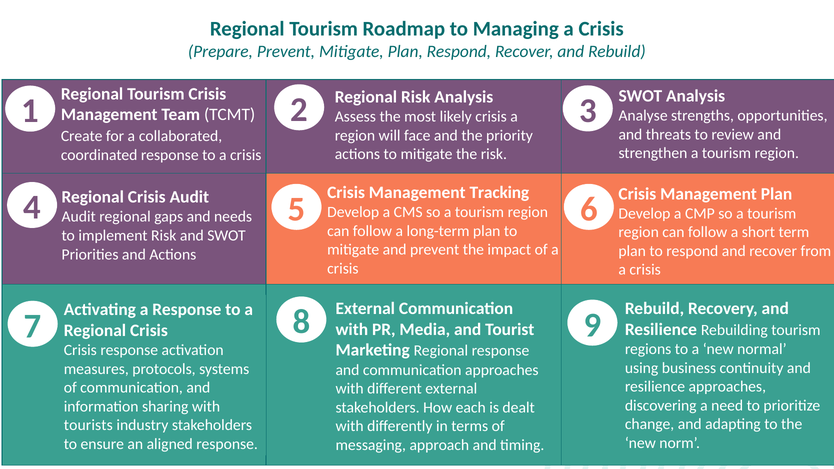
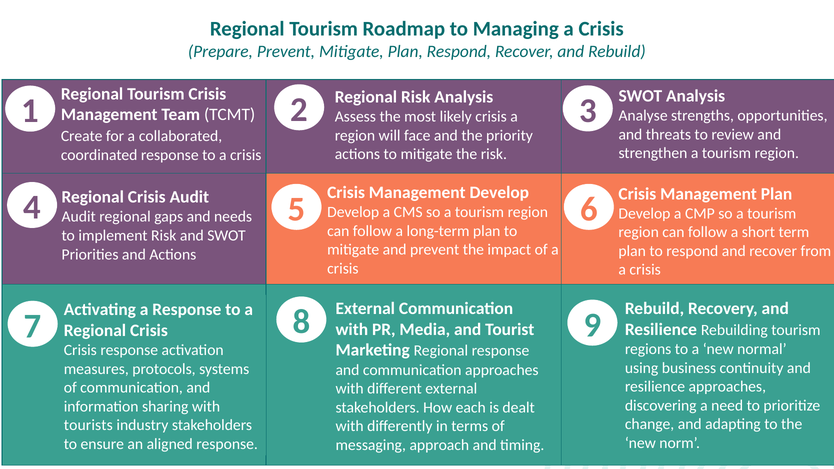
Management Tracking: Tracking -> Develop (499, 193)
